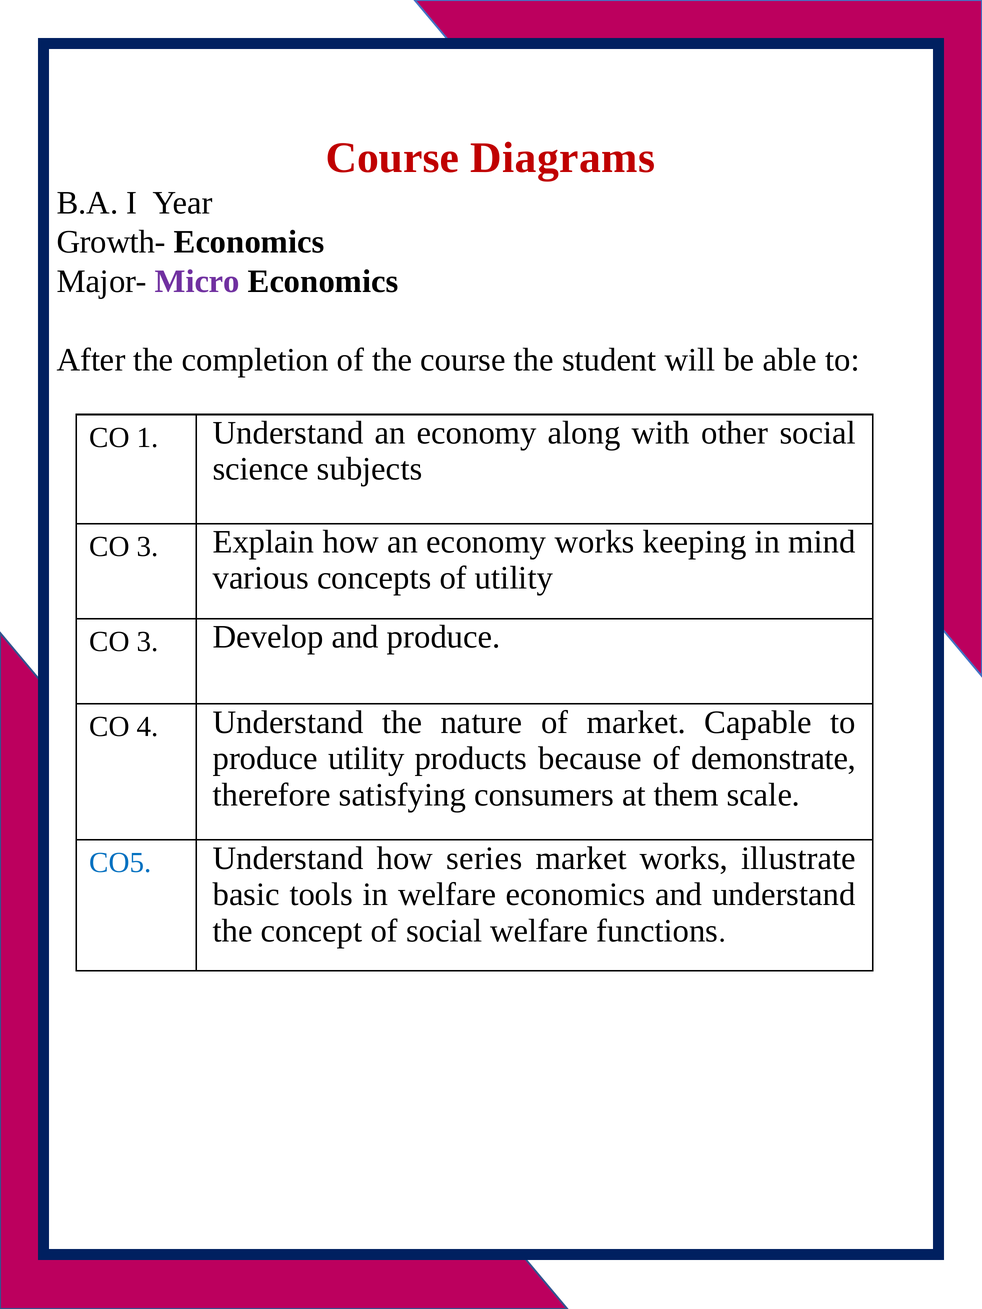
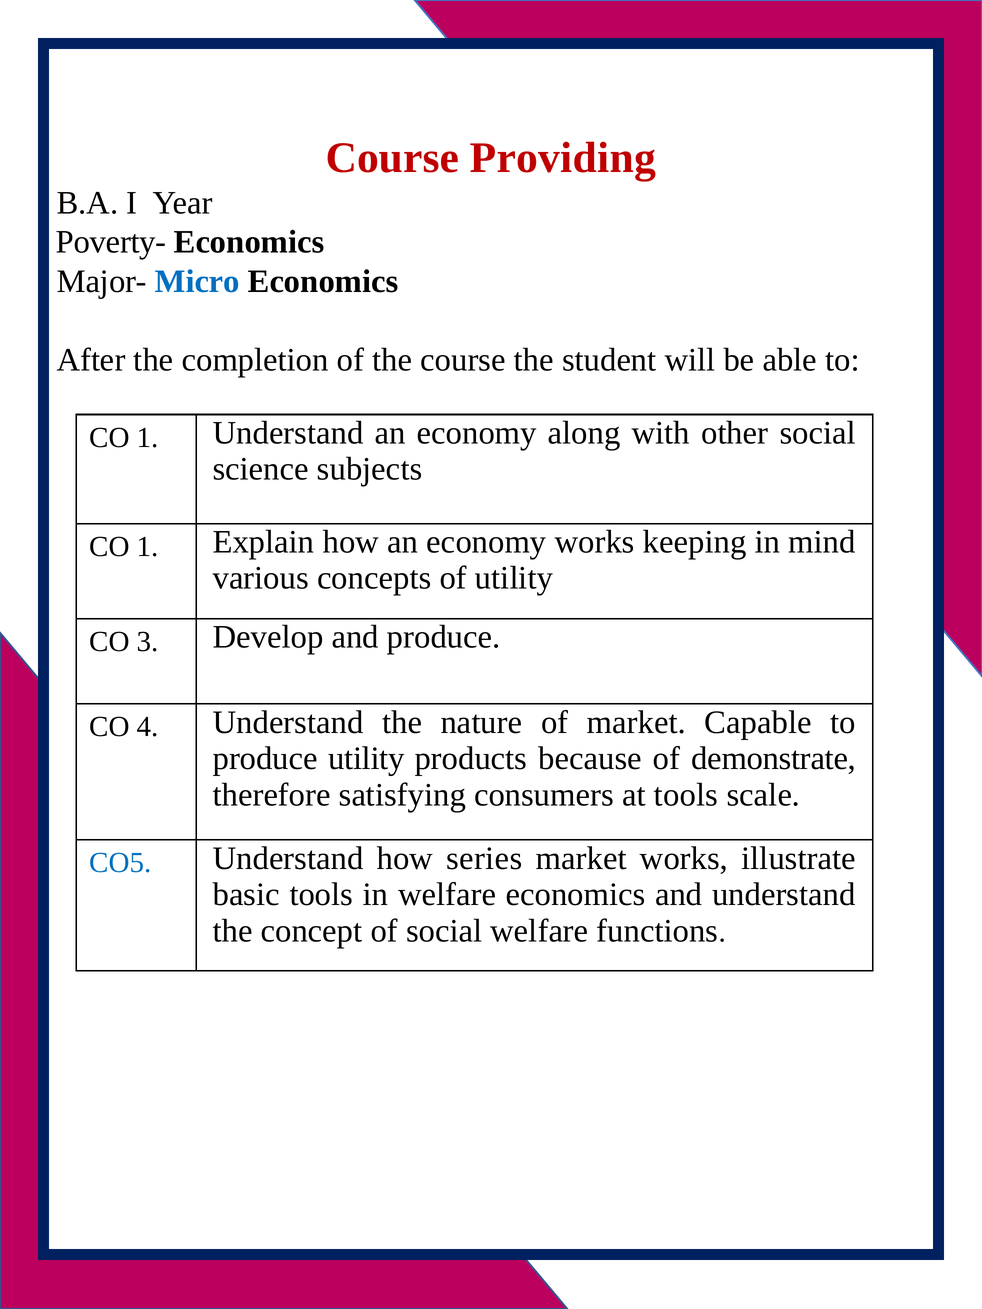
Diagrams: Diagrams -> Providing (563, 158)
Growth-: Growth- -> Poverty- (111, 242)
Micro colour: purple -> blue (197, 282)
3: 3 -> 1 (148, 547)
at them: them -> tools (686, 795)
